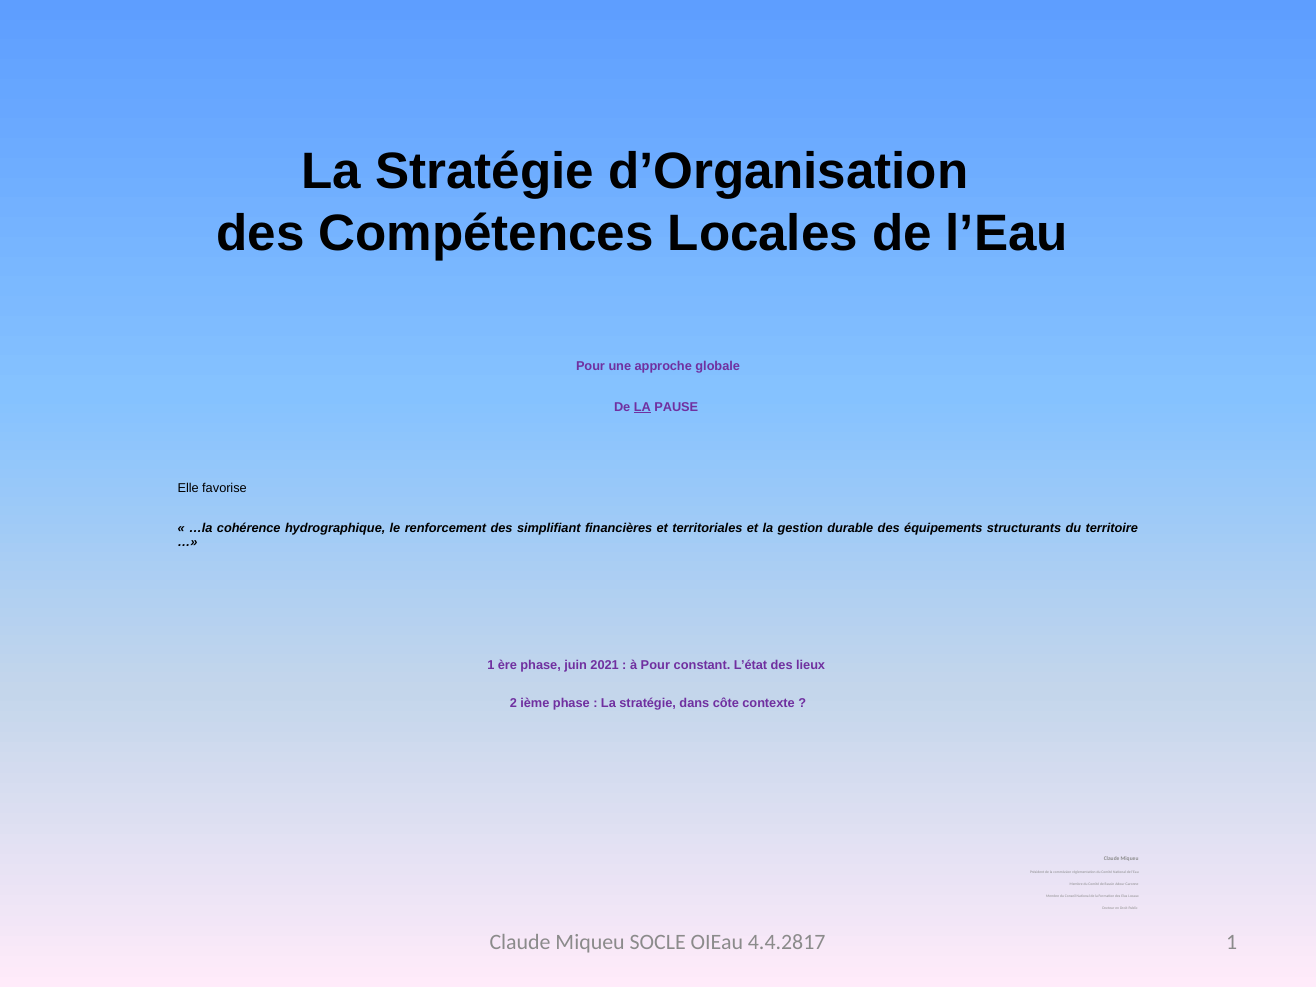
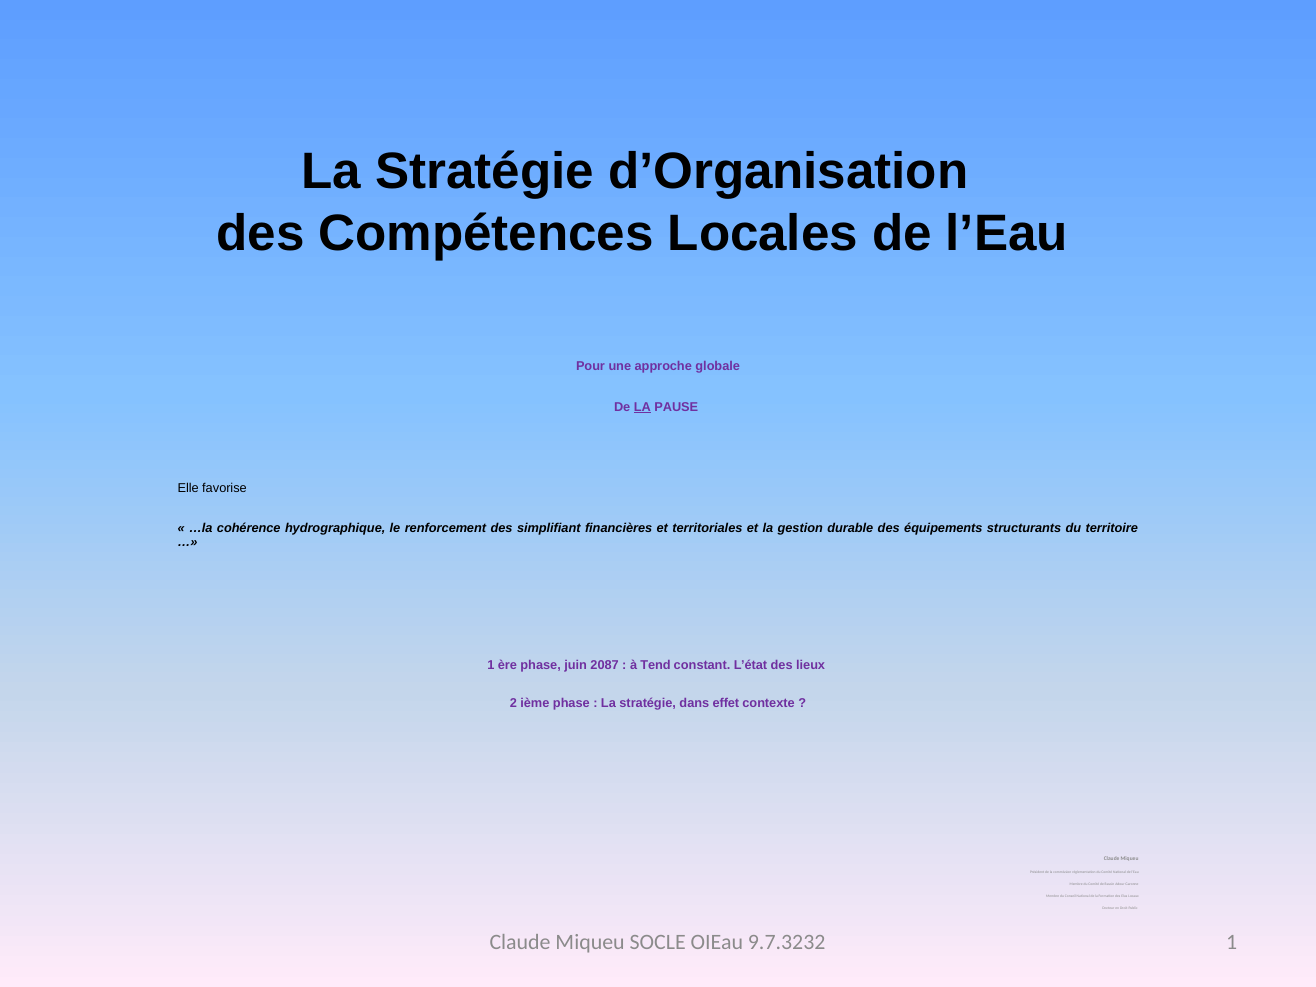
2021: 2021 -> 2087 (605, 666)
à Pour: Pour -> Tend (656, 666)
côte: côte -> effet (726, 703)
4.4.2817: 4.4.2817 -> 9.7.3232 (787, 942)
